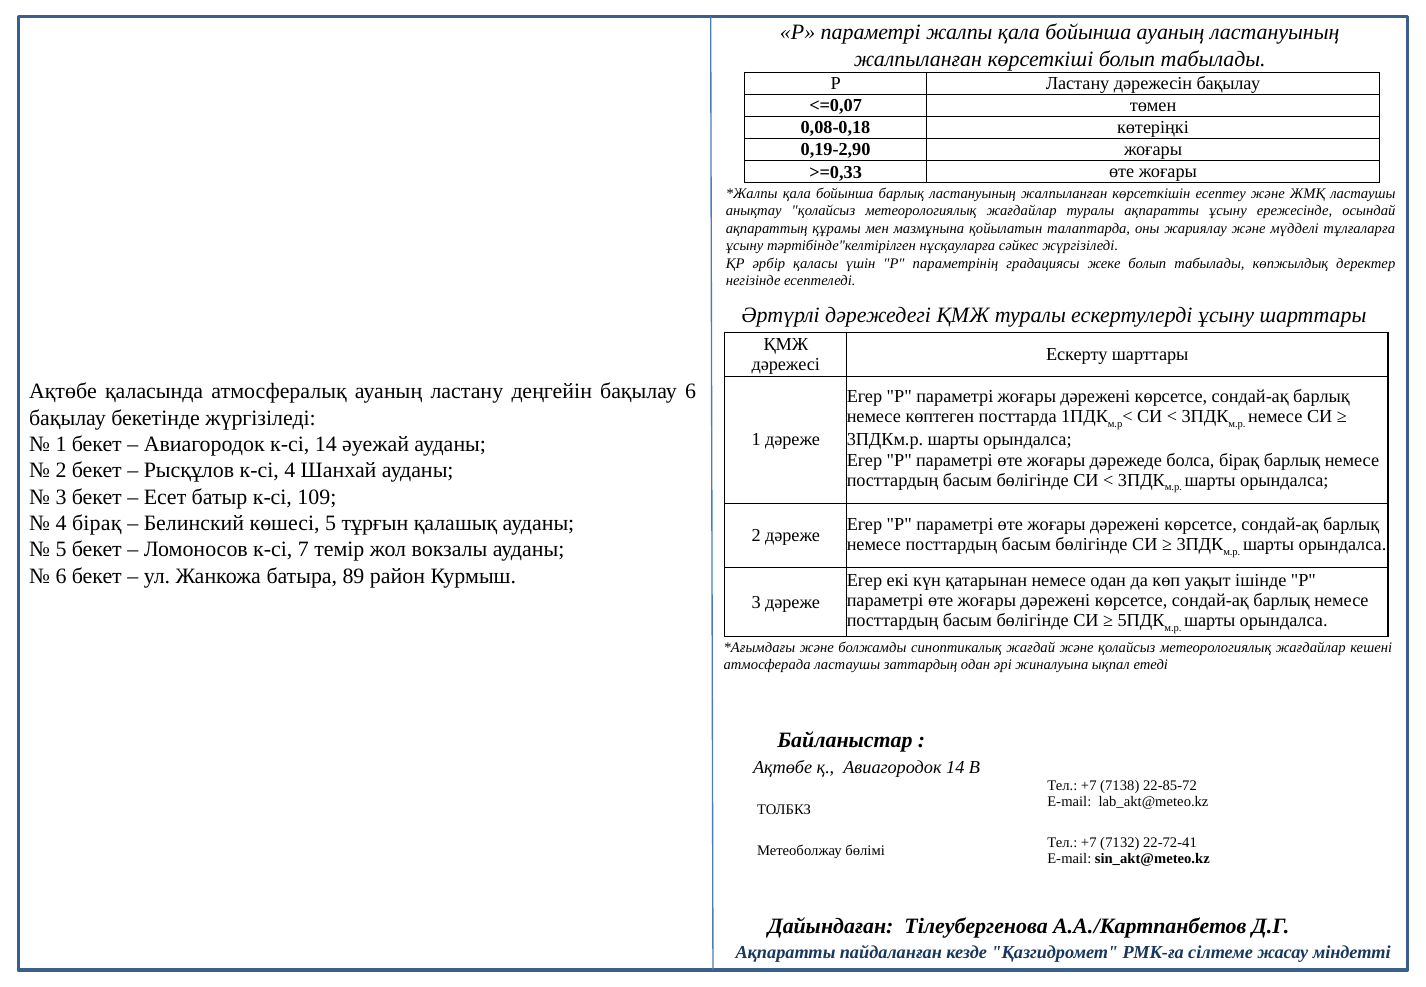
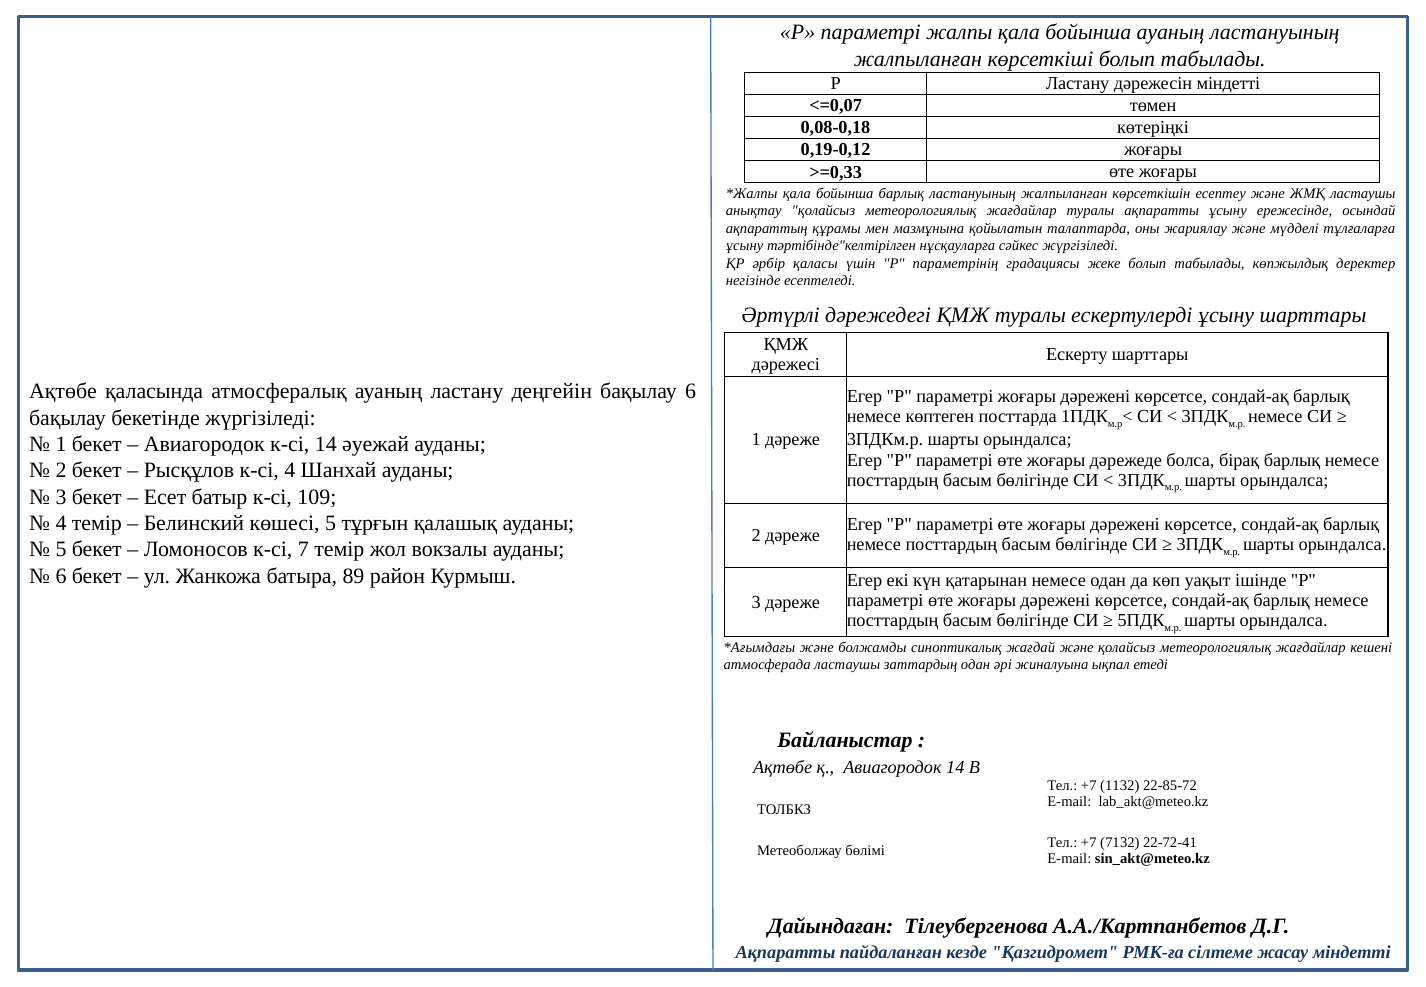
дәрежесін бақылау: бақылау -> міндетті (1228, 83)
0,19-2,90: 0,19-2,90 -> 0,19-0,12 (836, 149)
4 бірақ: бірақ -> темір (97, 523)
7138: 7138 -> 1132 (1120, 786)
